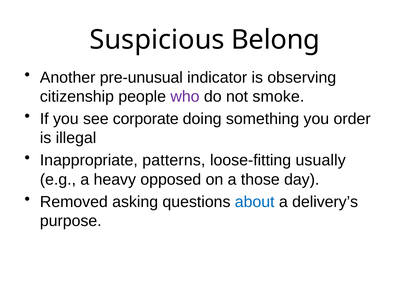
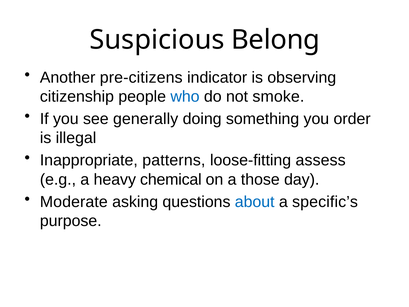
pre-unusual: pre-unusual -> pre-citizens (141, 77)
who colour: purple -> blue (185, 97)
corporate: corporate -> generally (146, 119)
usually: usually -> assess (321, 160)
opposed: opposed -> chemical (171, 179)
Removed: Removed -> Moderate (74, 202)
delivery’s: delivery’s -> specific’s (325, 202)
